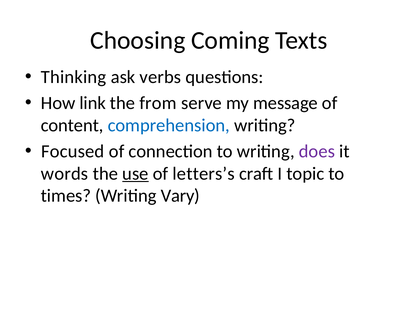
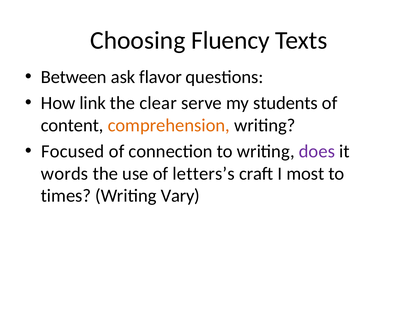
Coming: Coming -> Fluency (230, 40)
Thinking: Thinking -> Between (74, 77)
verbs: verbs -> flavor (161, 77)
from: from -> clear (158, 103)
message: message -> students (286, 103)
comprehension colour: blue -> orange (169, 126)
use underline: present -> none (135, 174)
topic: topic -> most (305, 174)
